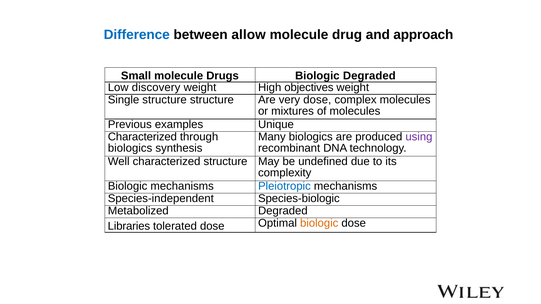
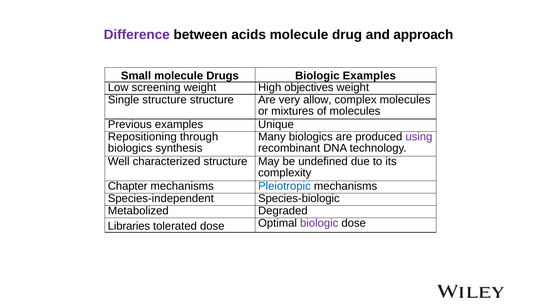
Difference colour: blue -> purple (137, 35)
allow: allow -> acids (249, 35)
Biologic Degraded: Degraded -> Examples (369, 76)
discovery: discovery -> screening (156, 87)
very dose: dose -> allow (317, 100)
Characterized: Characterized -> Repositioning (142, 137)
Biologic: Biologic -> Chapter (128, 186)
biologic colour: orange -> purple (319, 223)
